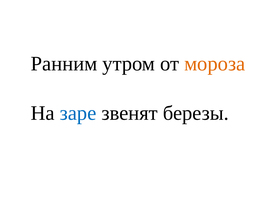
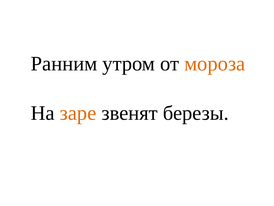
заре colour: blue -> orange (78, 113)
